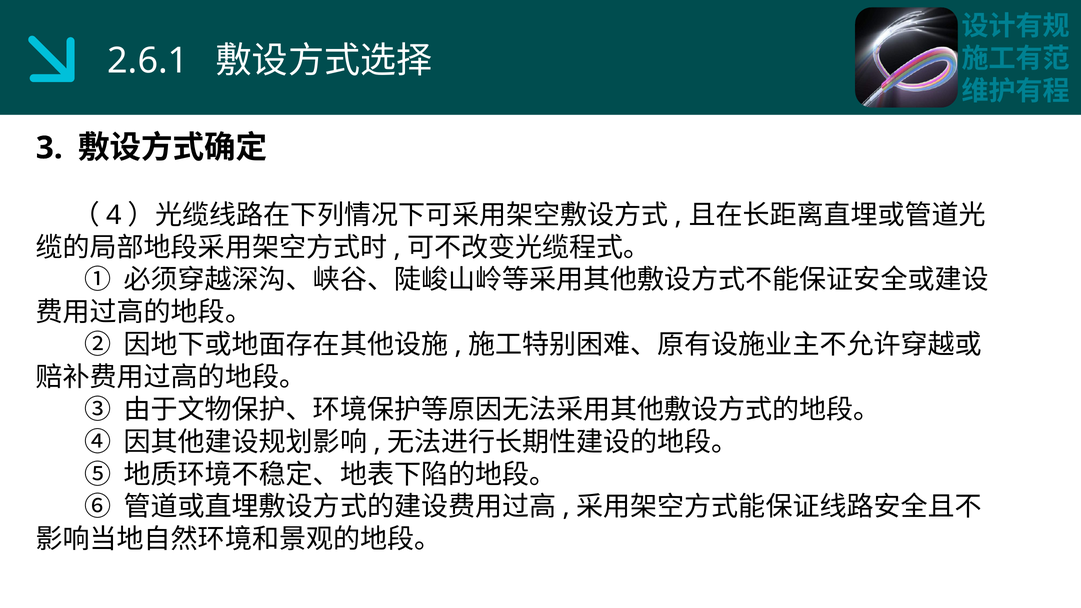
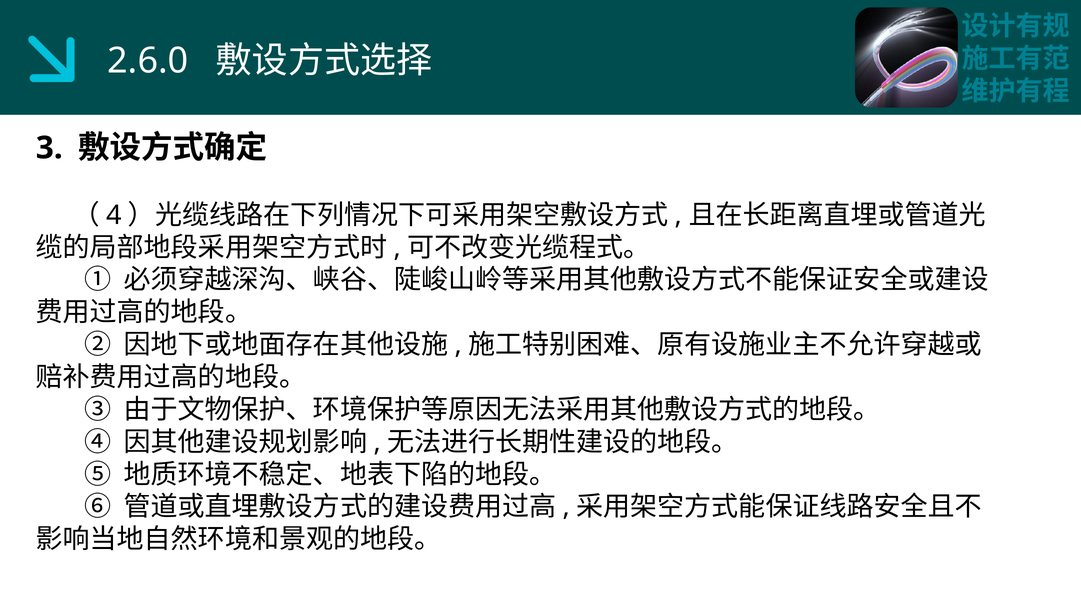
2.6.1: 2.6.1 -> 2.6.0 (148, 61)
